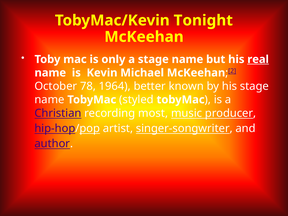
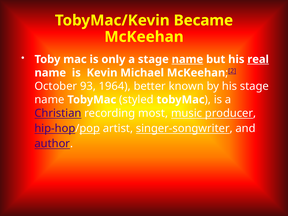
Tonight: Tonight -> Became (203, 20)
name underline: none -> present (187, 59)
78: 78 -> 93 (88, 86)
